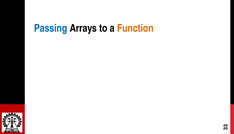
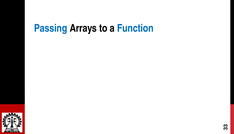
Function colour: orange -> blue (135, 28)
